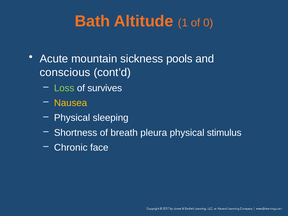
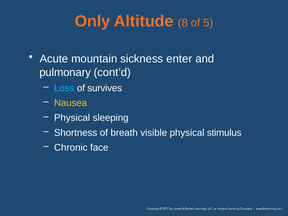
Bath: Bath -> Only (92, 21)
1: 1 -> 8 (183, 23)
0: 0 -> 5 (208, 23)
pools: pools -> enter (179, 59)
conscious: conscious -> pulmonary (65, 72)
Loss colour: light green -> light blue (64, 88)
pleura: pleura -> visible (154, 133)
